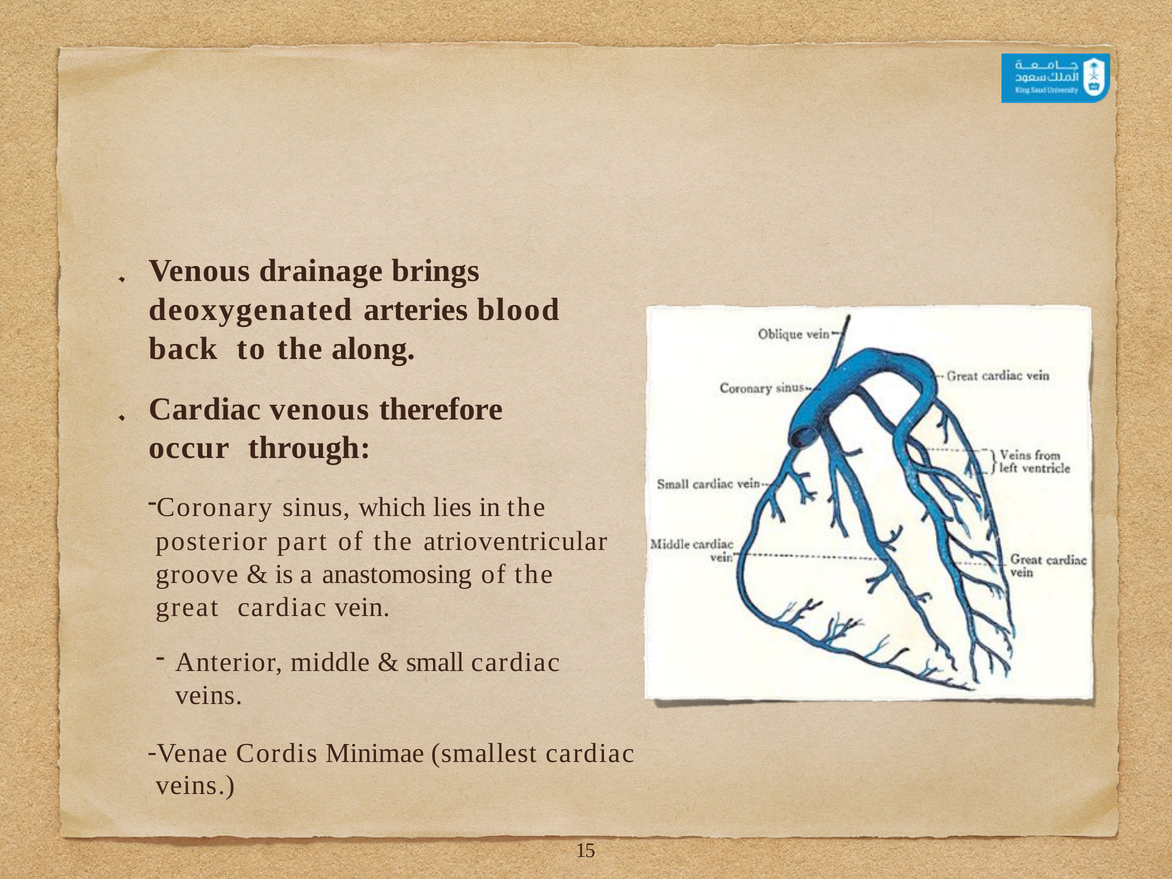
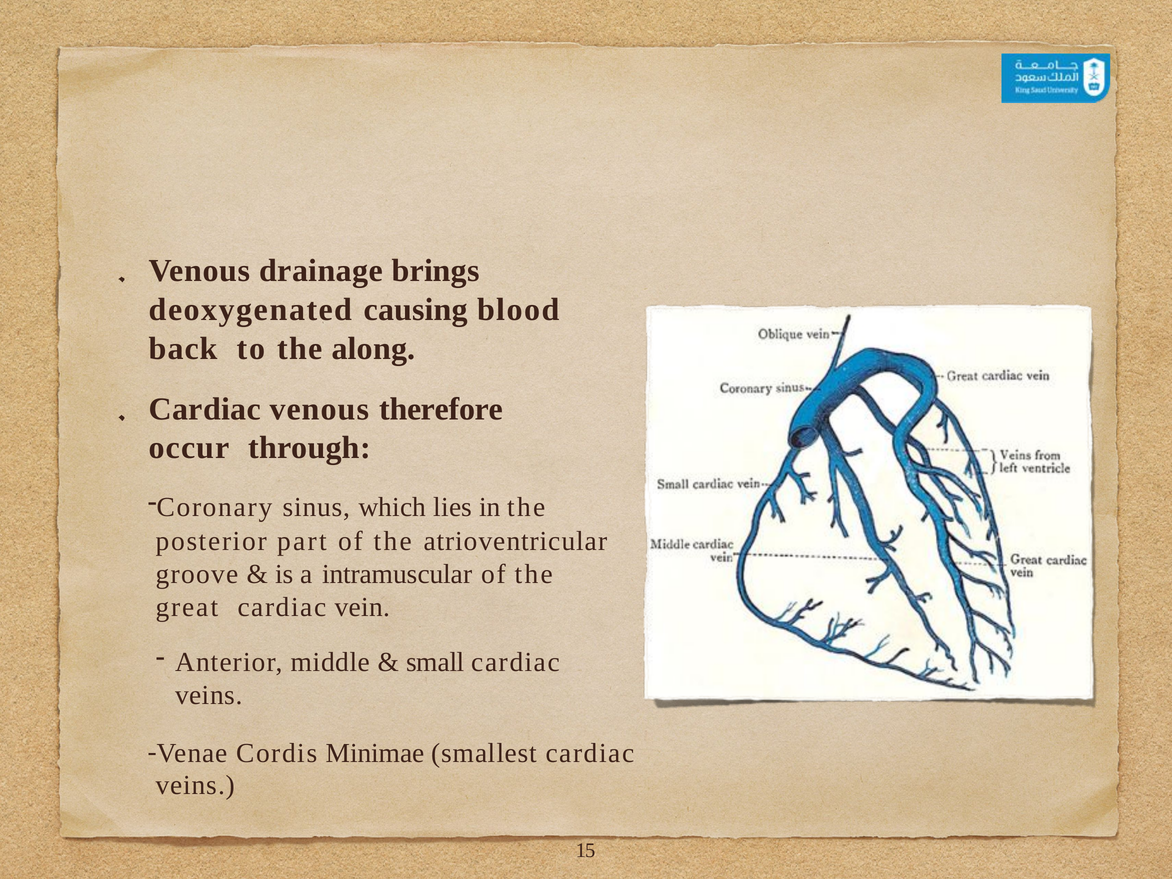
arteries: arteries -> causing (416, 310)
anastomosing: anastomosing -> intramuscular (397, 574)
